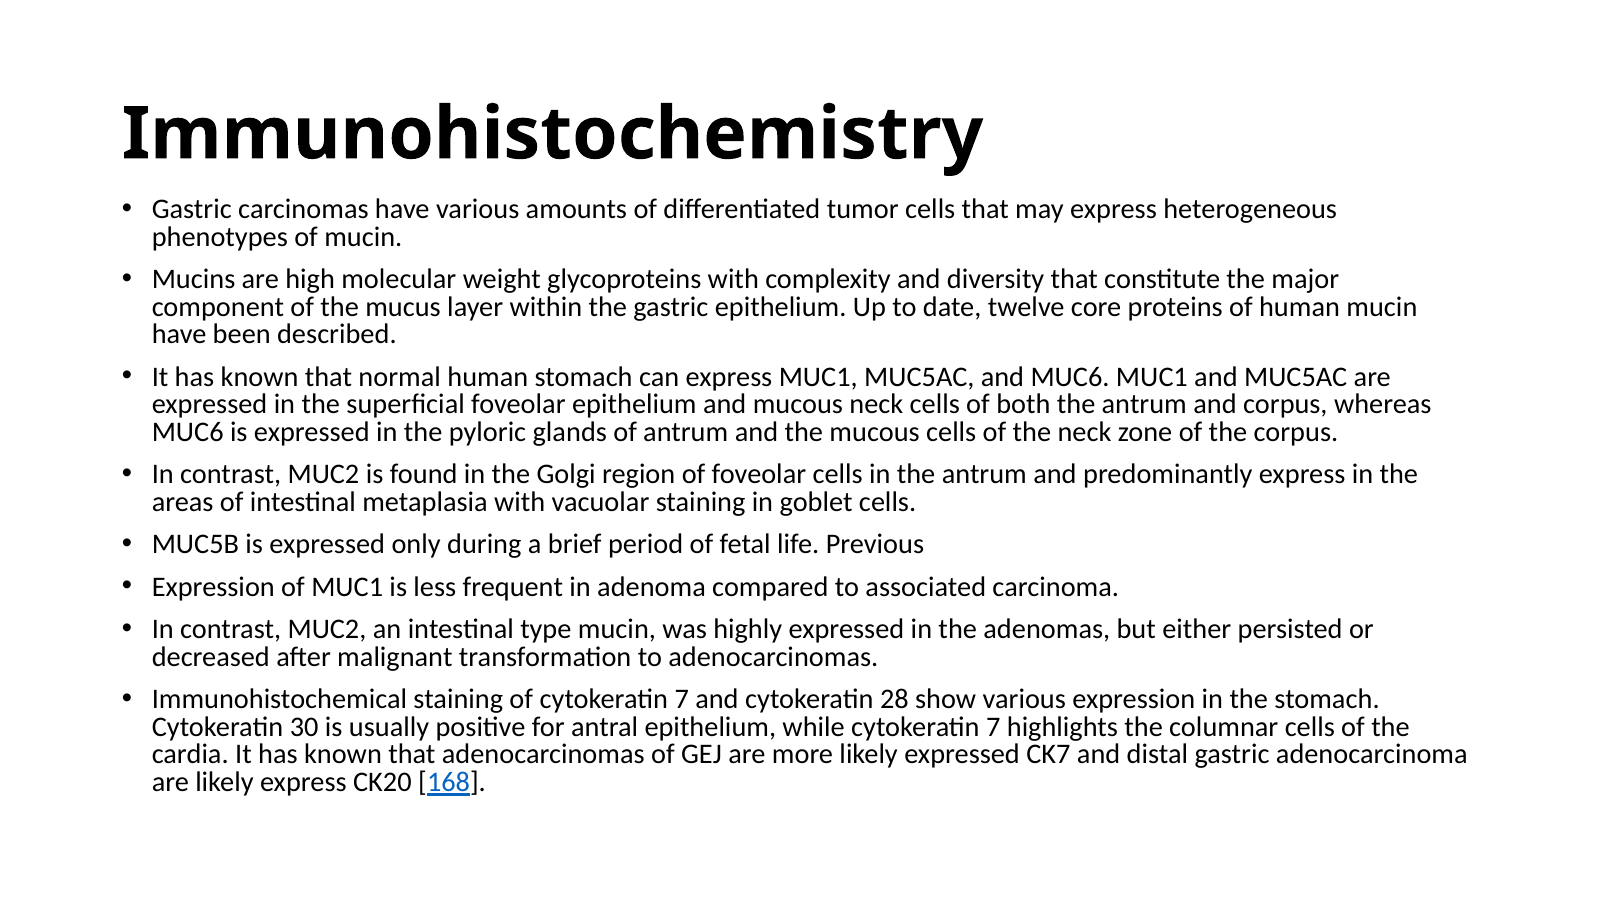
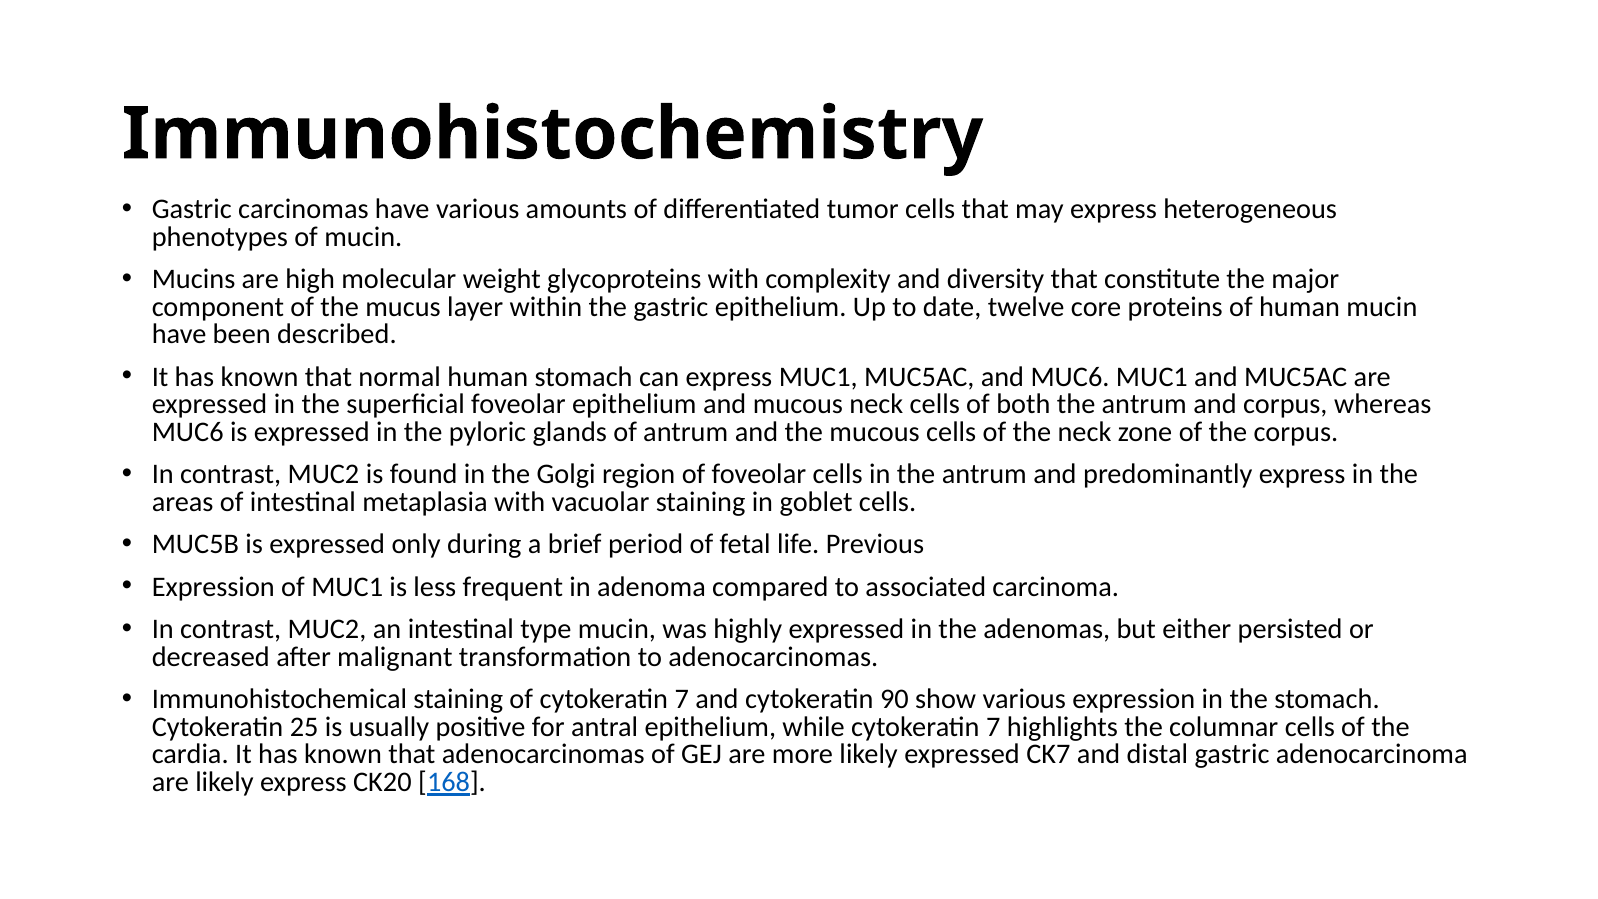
28: 28 -> 90 (894, 699)
30: 30 -> 25 (304, 727)
